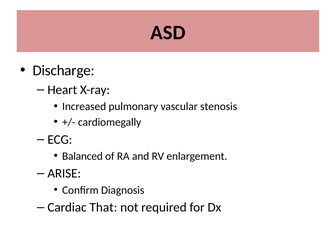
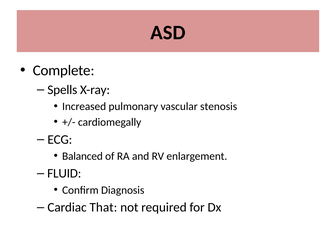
Discharge: Discharge -> Complete (64, 70)
Heart: Heart -> Spells (62, 90)
ARISE: ARISE -> FLUID (64, 173)
